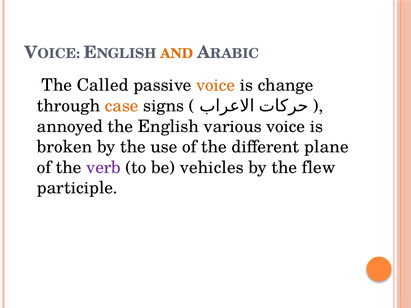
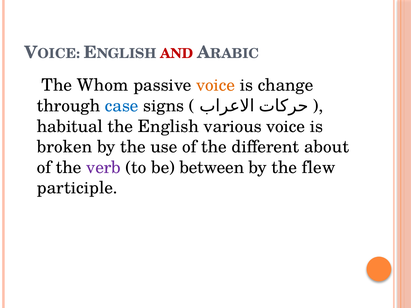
AND colour: orange -> red (177, 54)
Called: Called -> Whom (103, 85)
case colour: orange -> blue (122, 106)
annoyed: annoyed -> habitual (70, 127)
plane: plane -> about (327, 147)
vehicles: vehicles -> between (212, 168)
